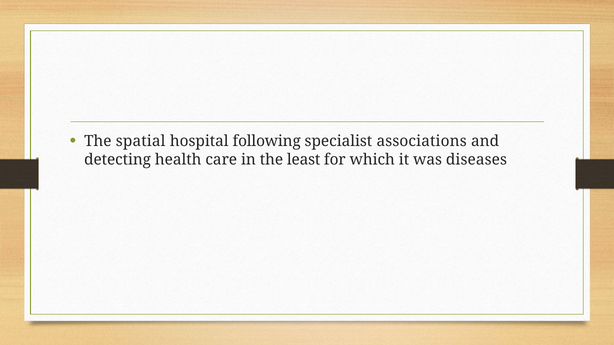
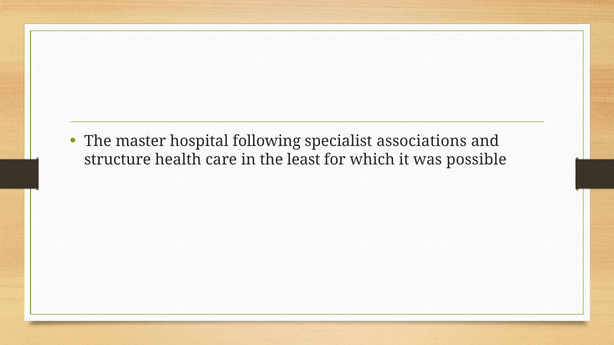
spatial: spatial -> master (141, 141)
detecting: detecting -> structure (118, 160)
diseases: diseases -> possible (476, 160)
